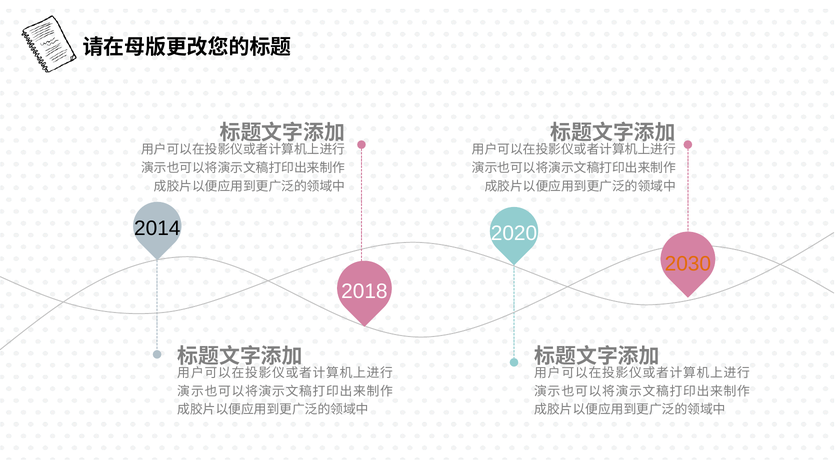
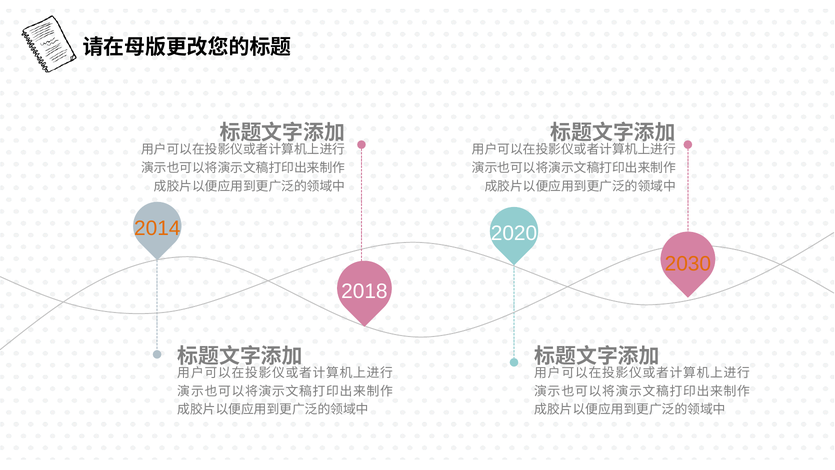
2014 colour: black -> orange (157, 228)
